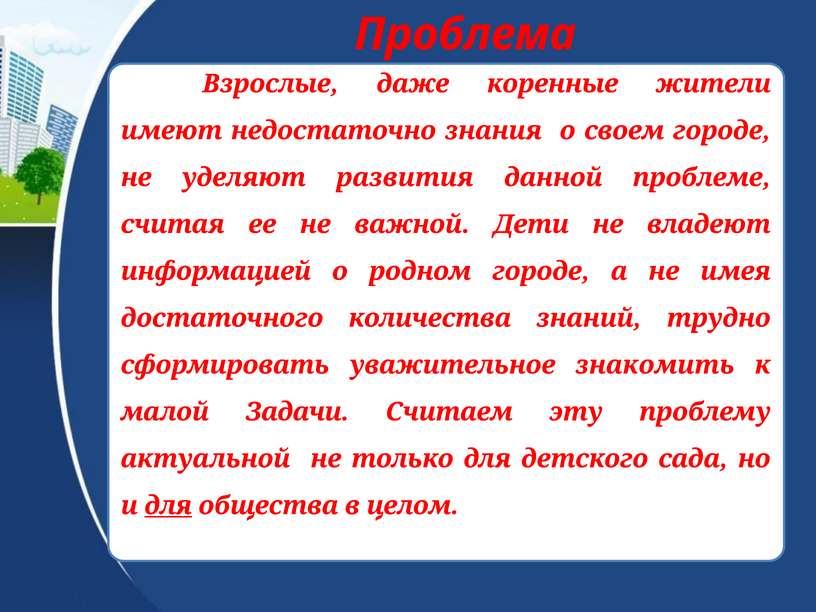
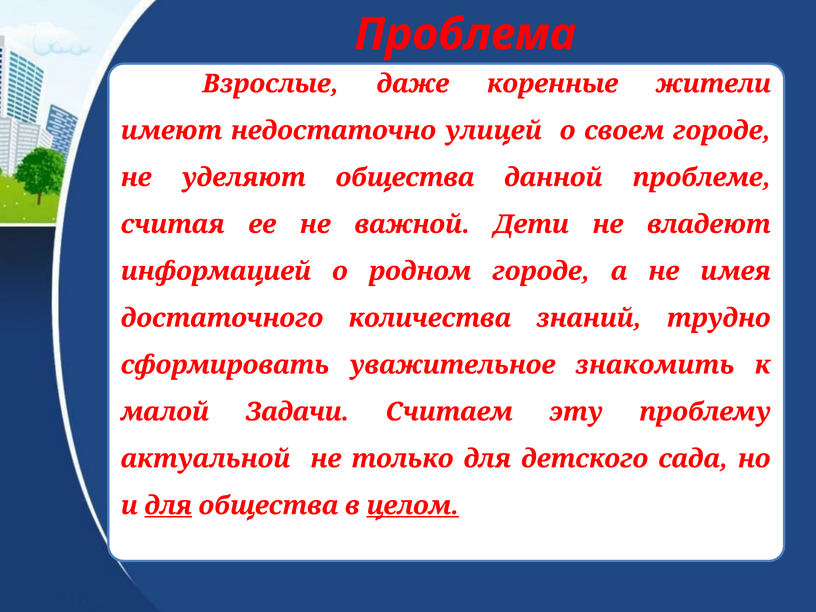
знания: знания -> улицей (493, 131)
уделяют развития: развития -> общества (405, 178)
целом underline: none -> present (413, 506)
